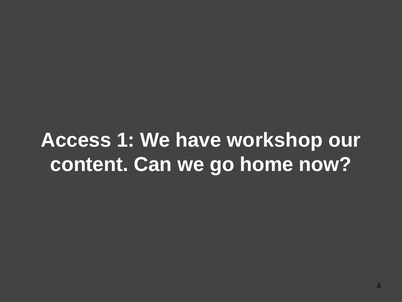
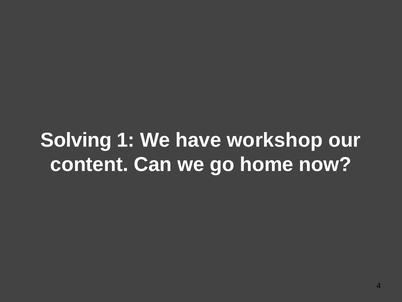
Access: Access -> Solving (76, 140)
